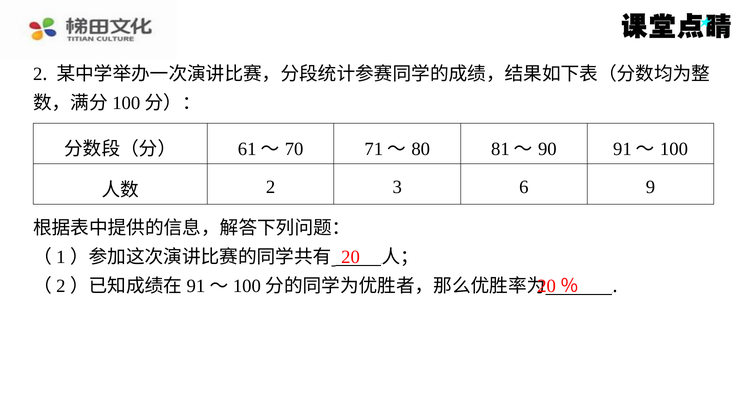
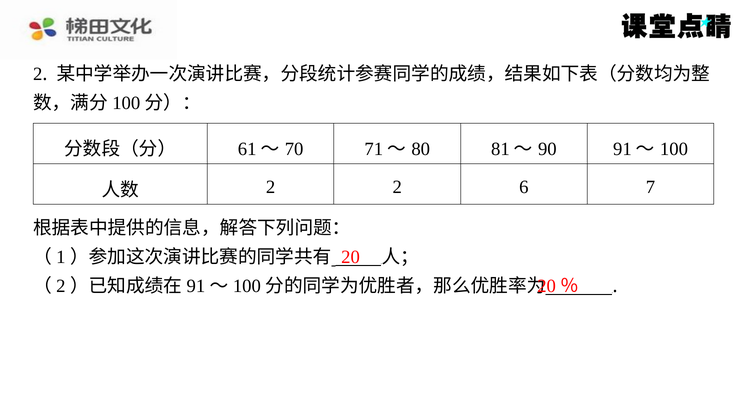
2 3: 3 -> 2 (397, 187)
9: 9 -> 7 (651, 187)
